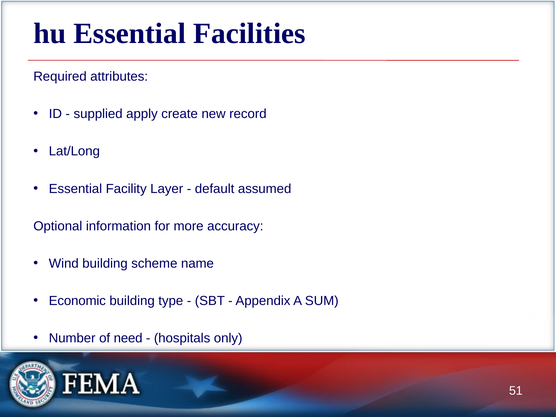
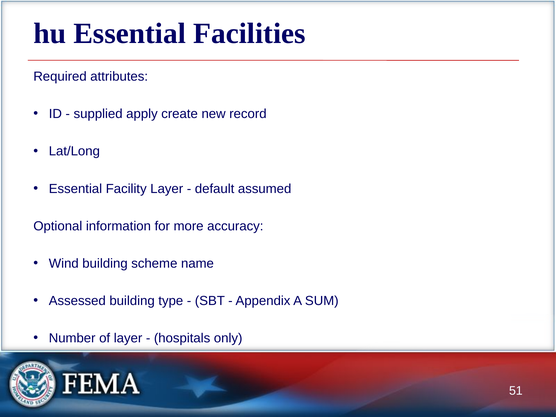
Economic: Economic -> Assessed (77, 301)
of need: need -> layer (128, 338)
